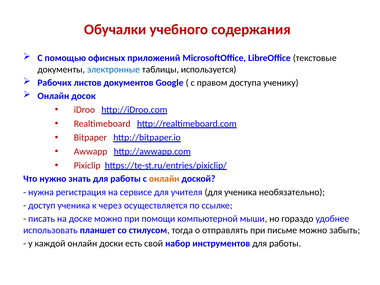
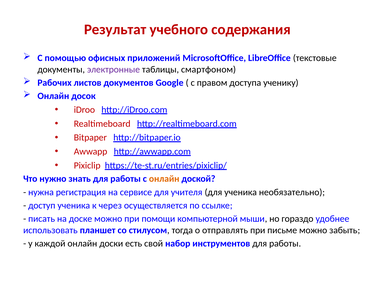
Обучалки: Обучалки -> Результат (115, 30)
электронные colour: blue -> purple (113, 69)
используется: используется -> смартфоном (209, 69)
